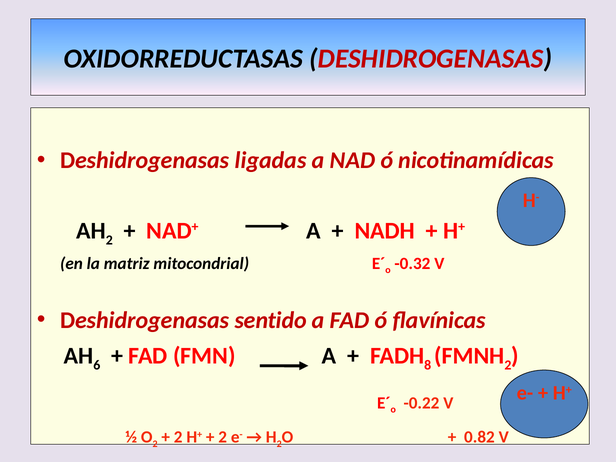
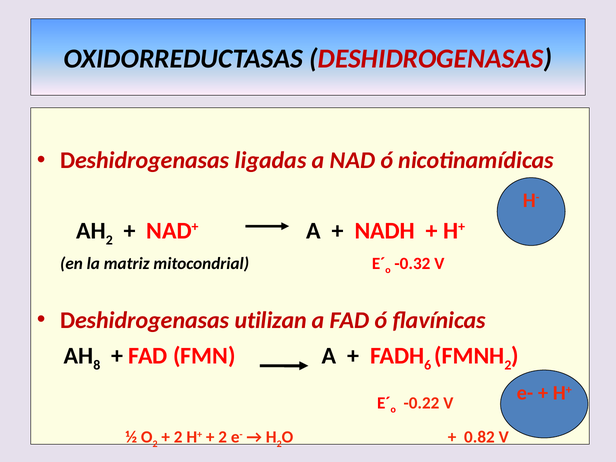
sentido: sentido -> utilizan (271, 320)
6: 6 -> 8 (97, 365)
8: 8 -> 6 (428, 365)
